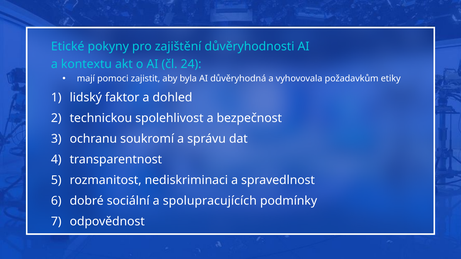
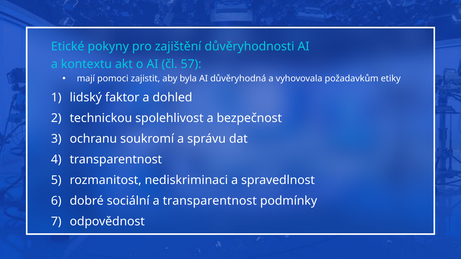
24: 24 -> 57 (191, 64)
a spolupracujících: spolupracujících -> transparentnost (210, 201)
